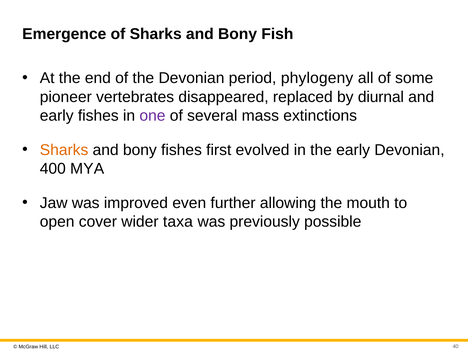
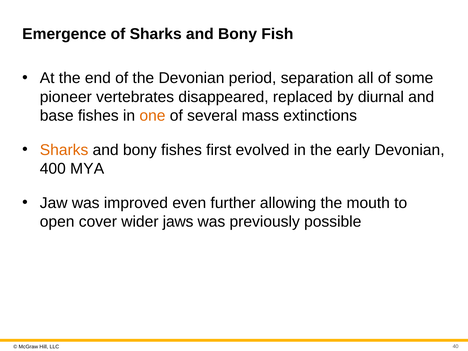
phylogeny: phylogeny -> separation (317, 78)
early: early -> base (57, 116)
one colour: purple -> orange (152, 116)
taxa: taxa -> jaws (178, 222)
